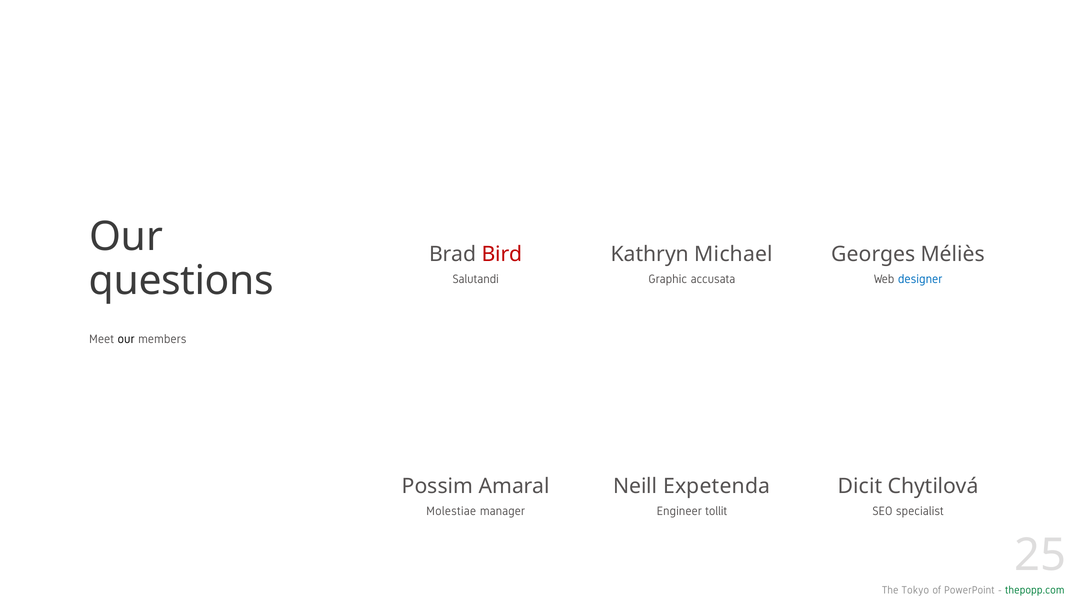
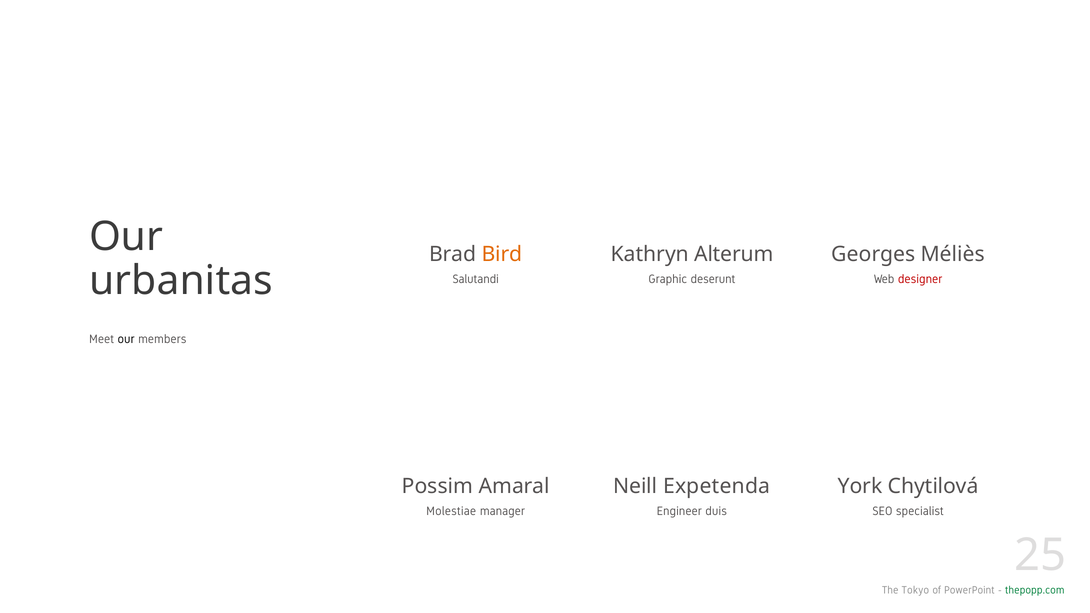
Bird colour: red -> orange (502, 254)
Michael: Michael -> Alterum (734, 254)
questions: questions -> urbanitas (181, 281)
accusata: accusata -> deserunt (713, 279)
designer colour: blue -> red (920, 279)
Dicit: Dicit -> York (860, 486)
tollit: tollit -> duis (716, 511)
